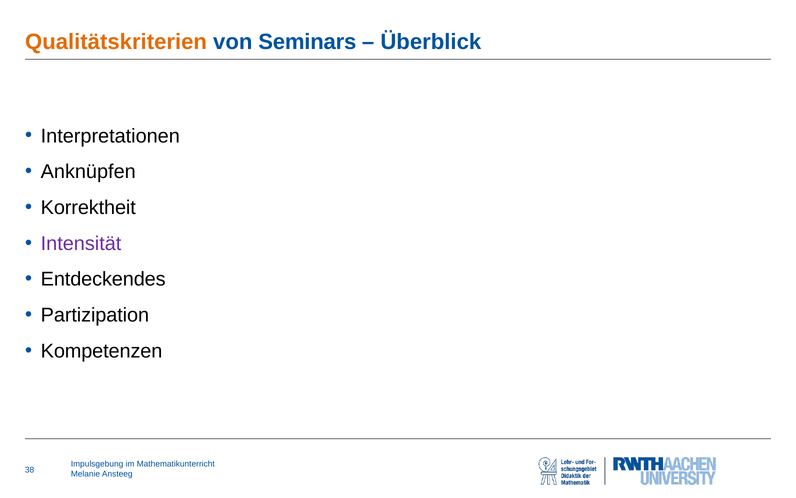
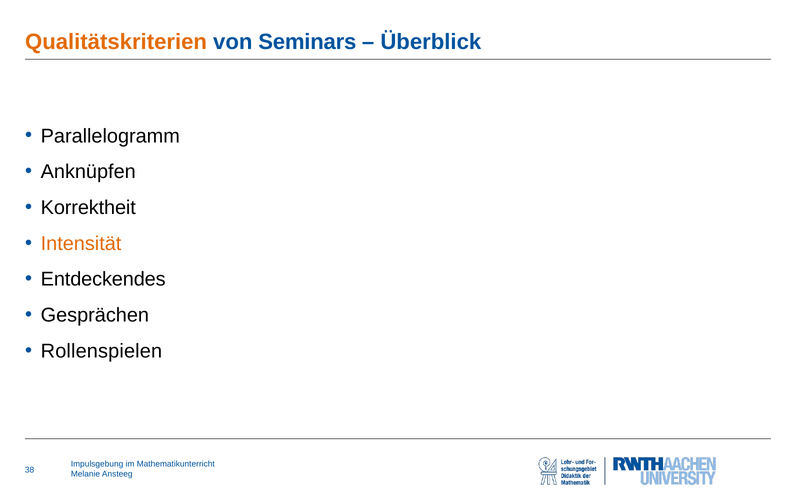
Interpretationen: Interpretationen -> Parallelogramm (110, 136)
Intensität colour: purple -> orange (81, 243)
Partizipation: Partizipation -> Gesprächen (95, 315)
Kompetenzen: Kompetenzen -> Rollenspielen (101, 351)
